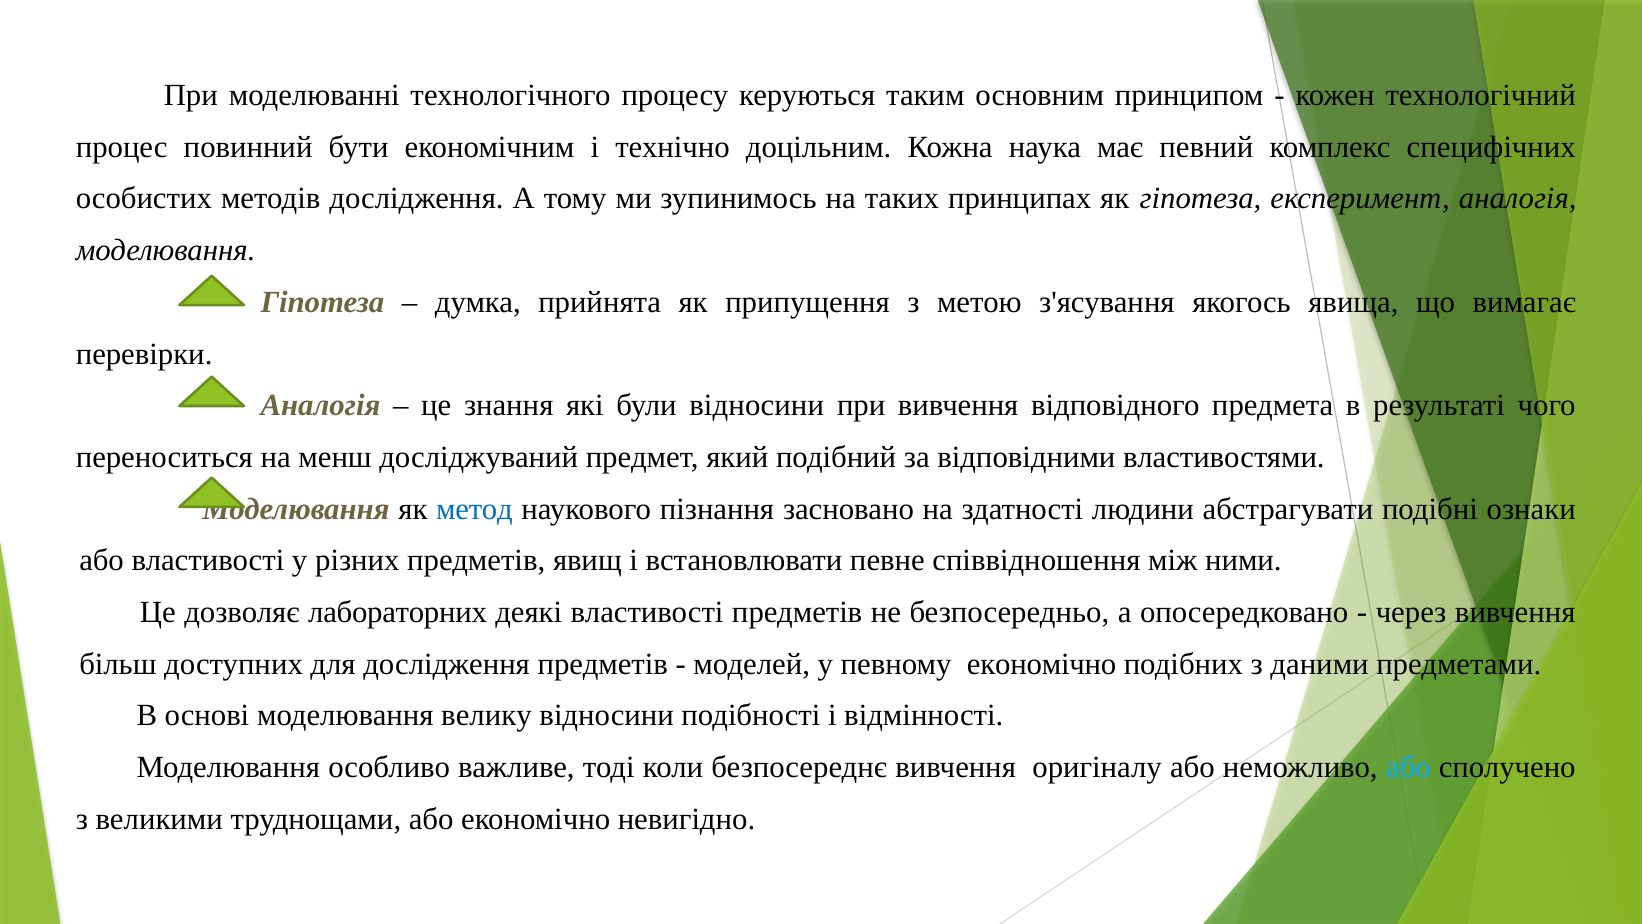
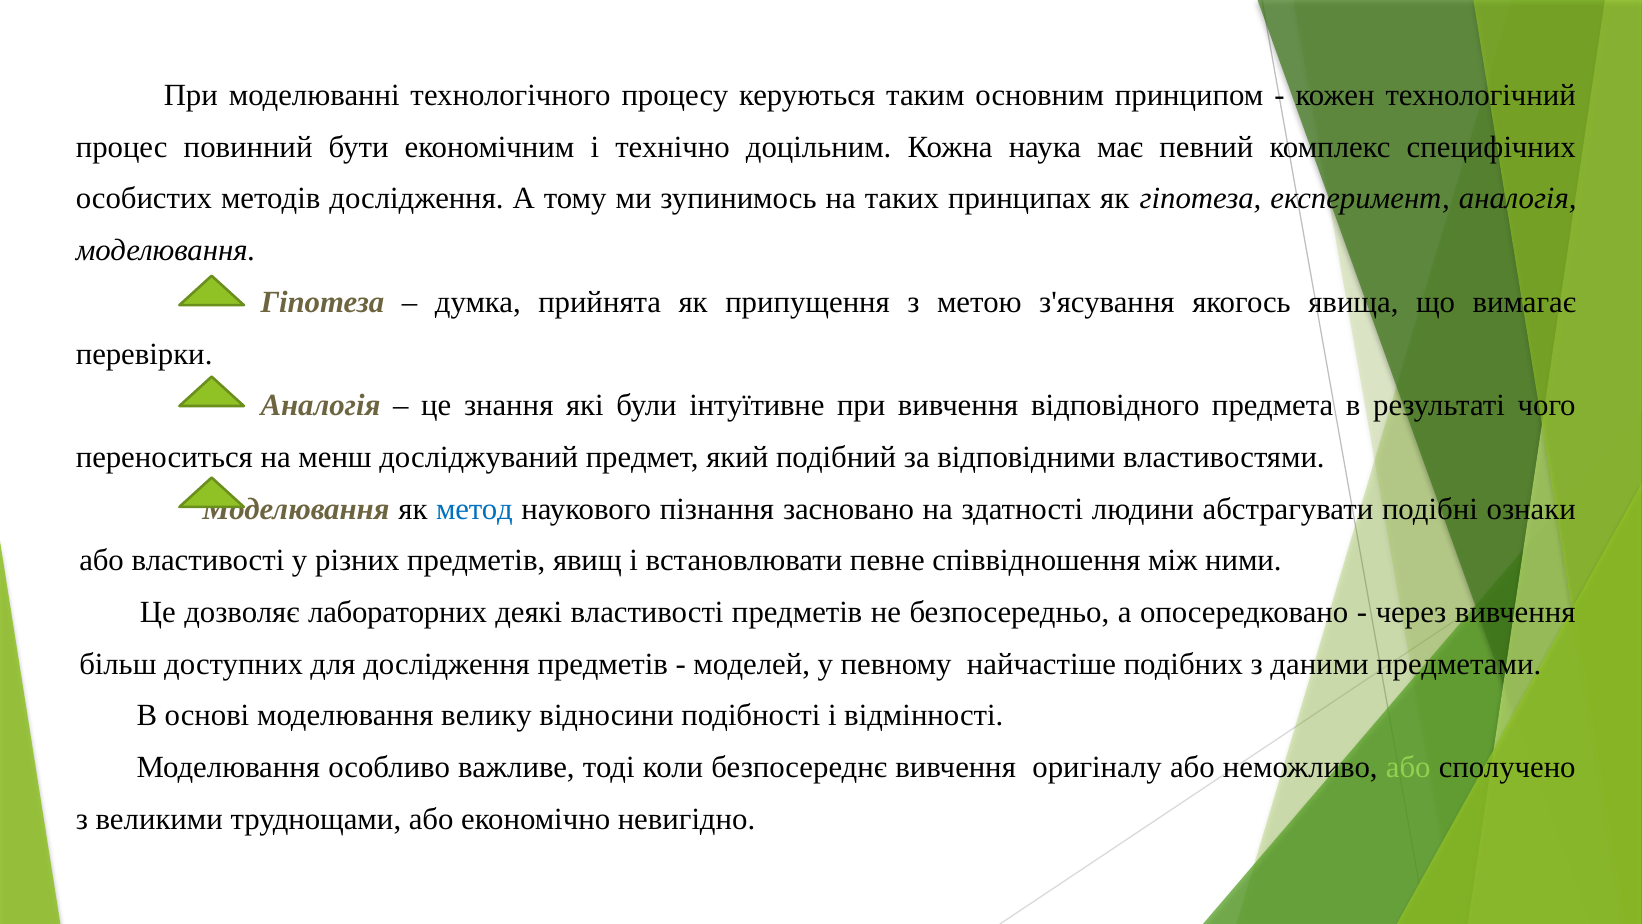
були відносини: відносини -> інтуїтивне (757, 405)
певному економічно: економічно -> найчастіше (1041, 664)
або colour: light blue -> light green (1408, 767)
